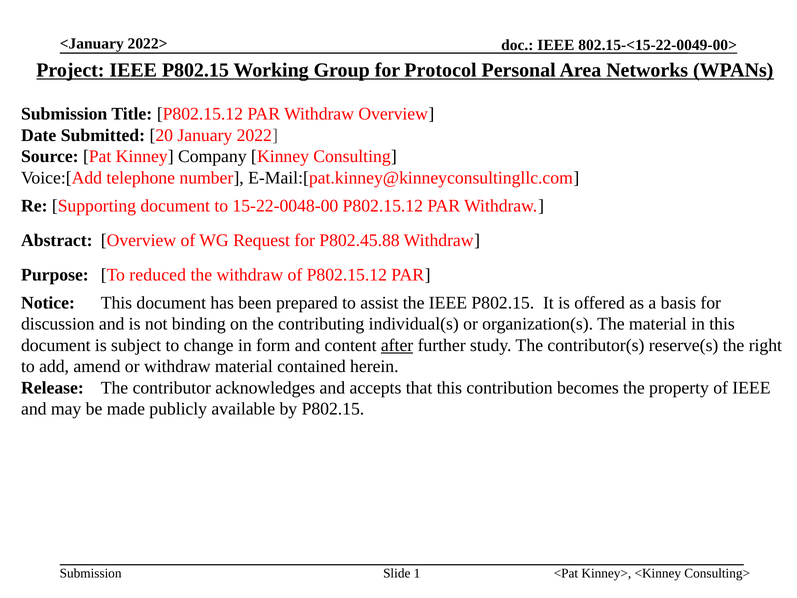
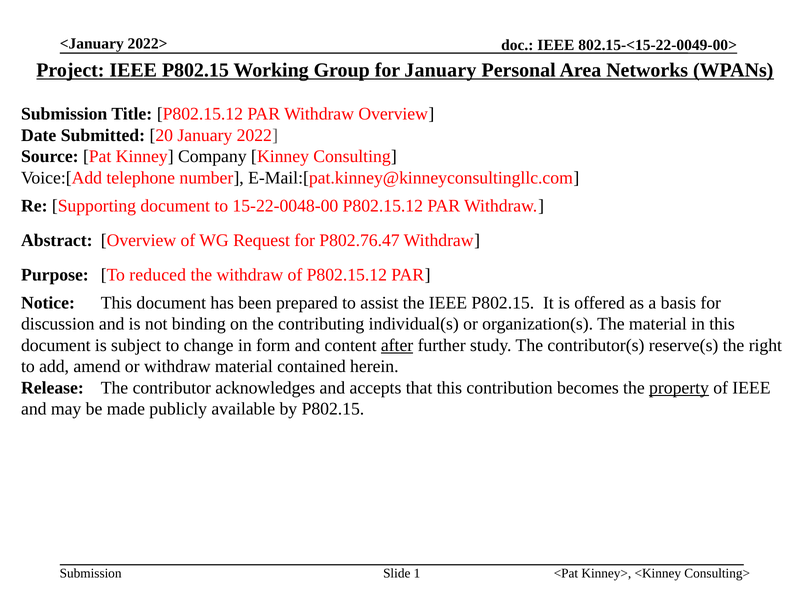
for Protocol: Protocol -> January (440, 70)
P802.45.88: P802.45.88 -> P802.76.47 (360, 240)
property underline: none -> present (679, 388)
